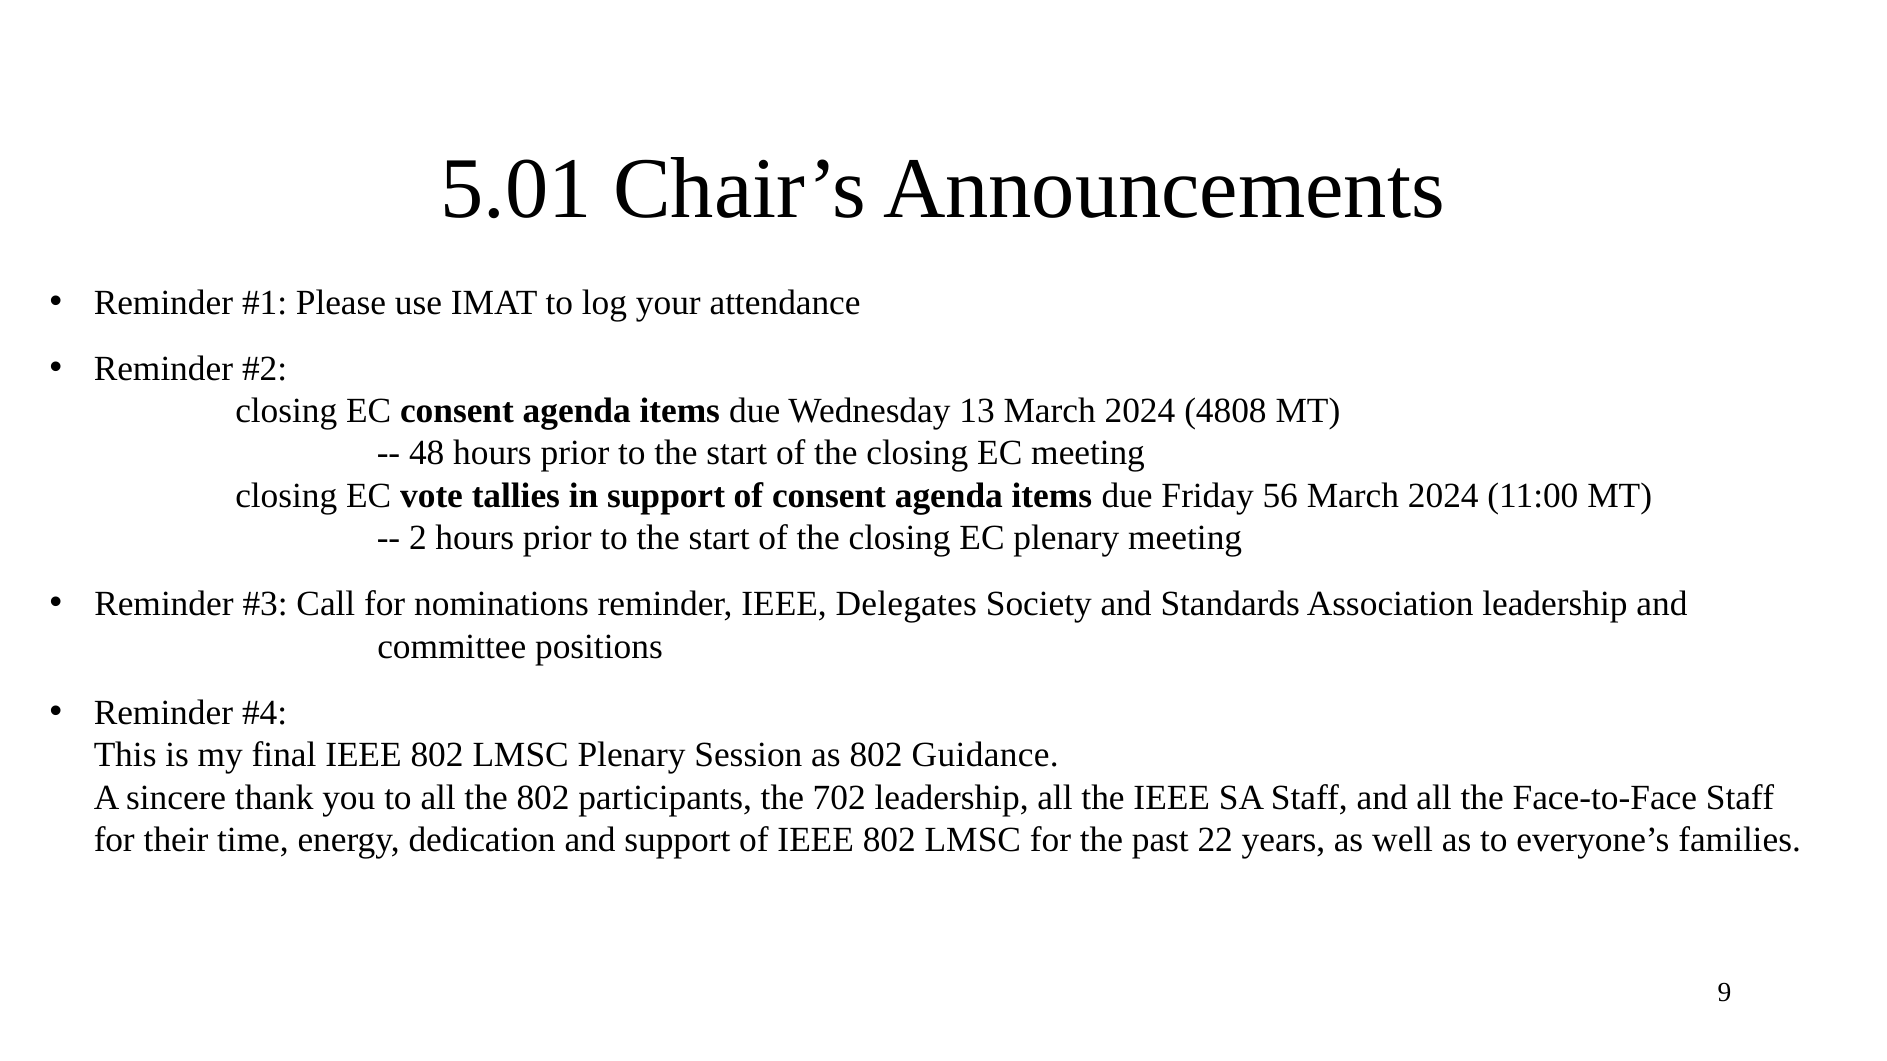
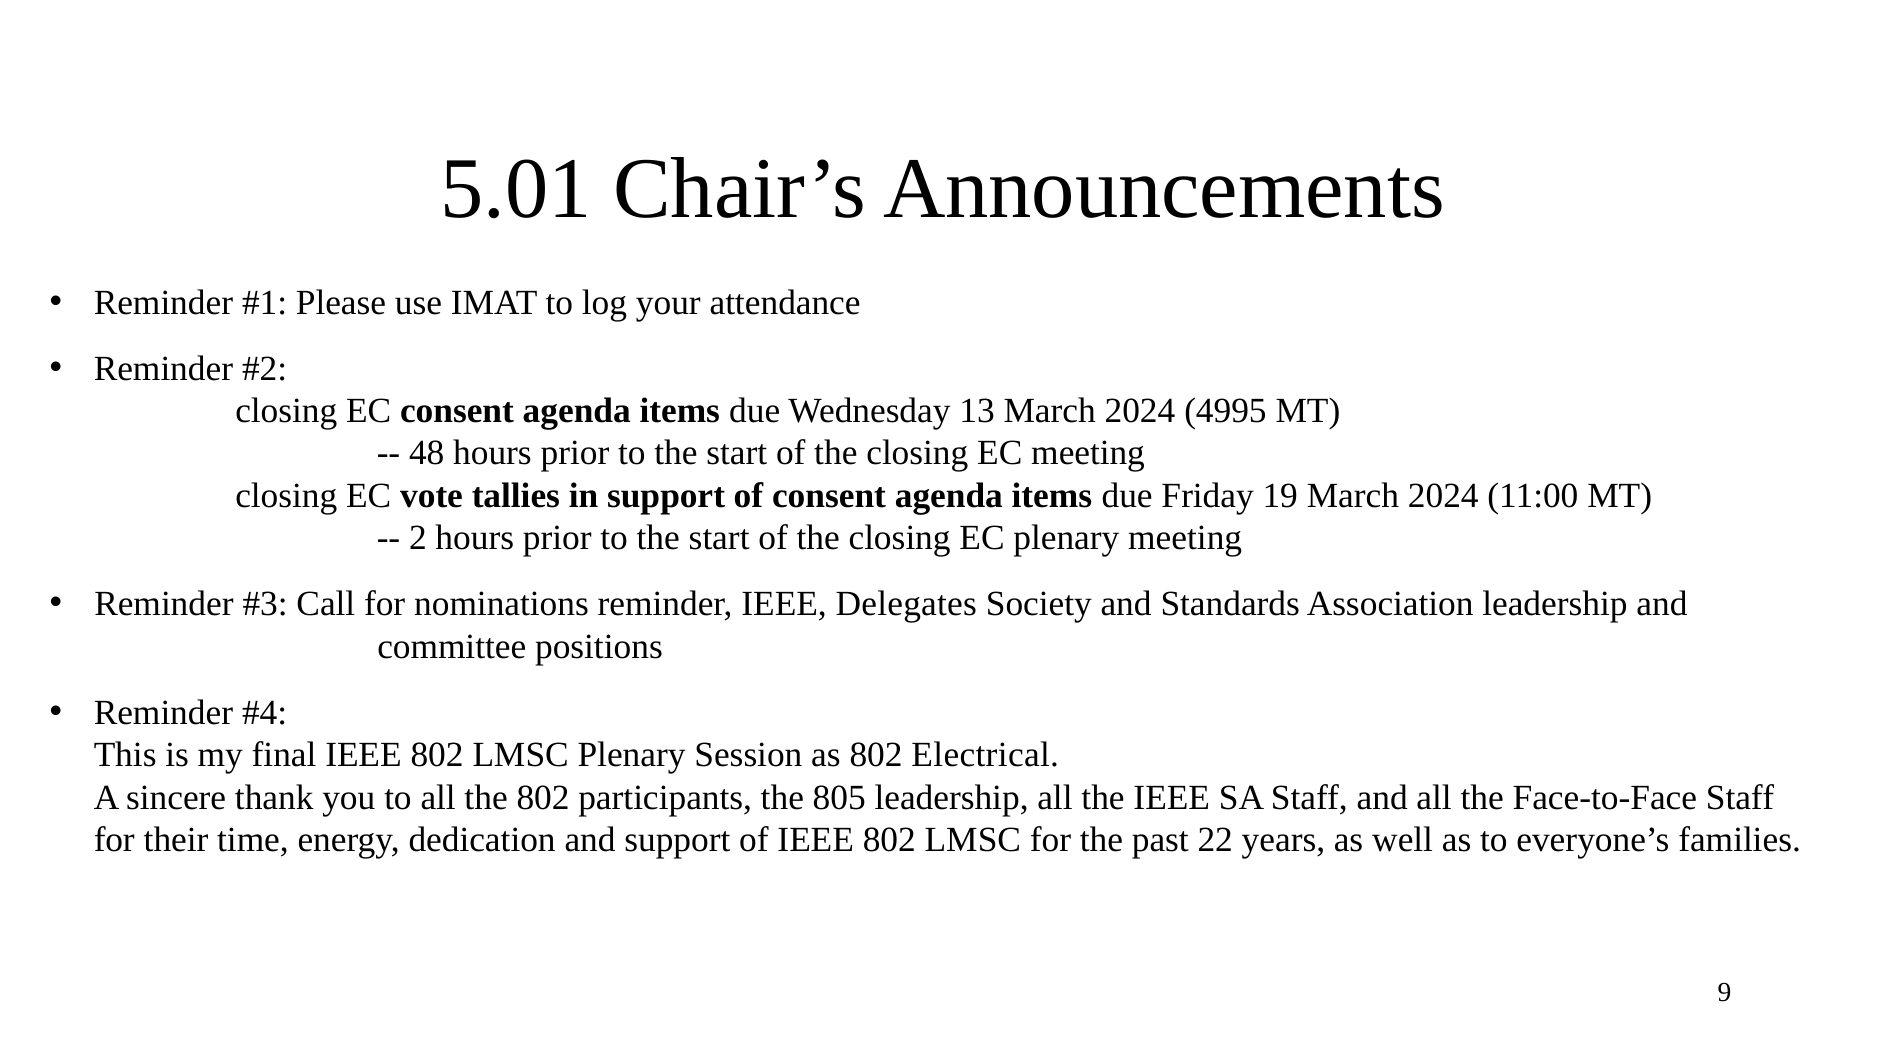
4808: 4808 -> 4995 (1225, 411)
56: 56 -> 19 (1280, 496)
Guidance: Guidance -> Electrical (985, 755)
702: 702 -> 805 (839, 798)
